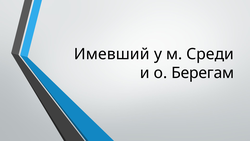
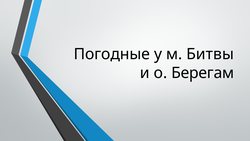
Имевший: Имевший -> Погодные (112, 54)
Среди: Среди -> Битвы (210, 54)
